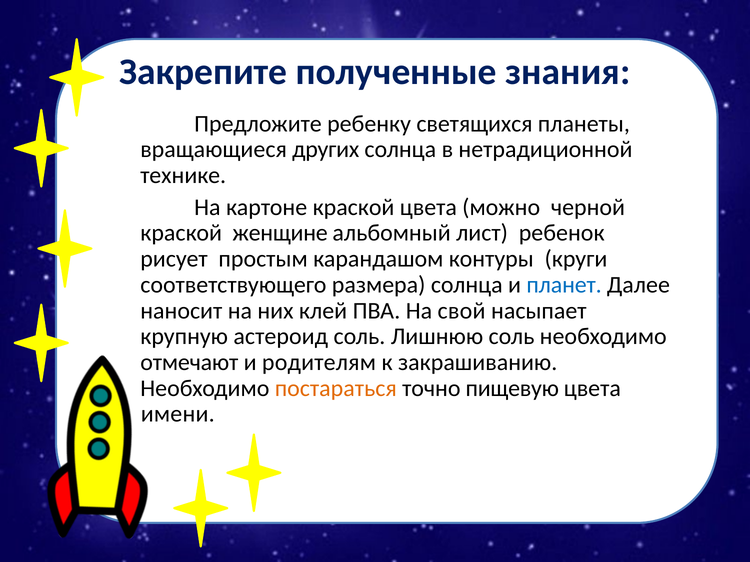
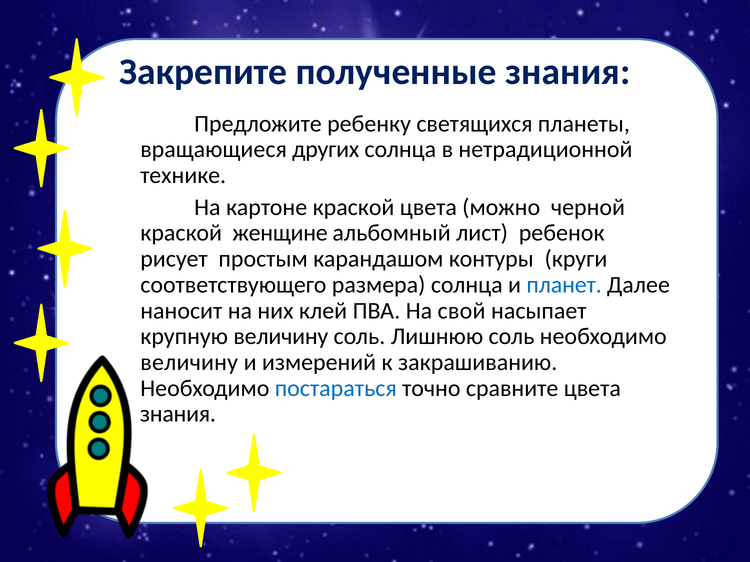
крупную астероид: астероид -> величину (281, 337)
отмечают: отмечают -> величину (189, 363)
родителям: родителям -> измерений (319, 363)
постараться colour: orange -> blue (336, 389)
пищевую: пищевую -> сравните (512, 389)
имени: имени -> знания (178, 414)
